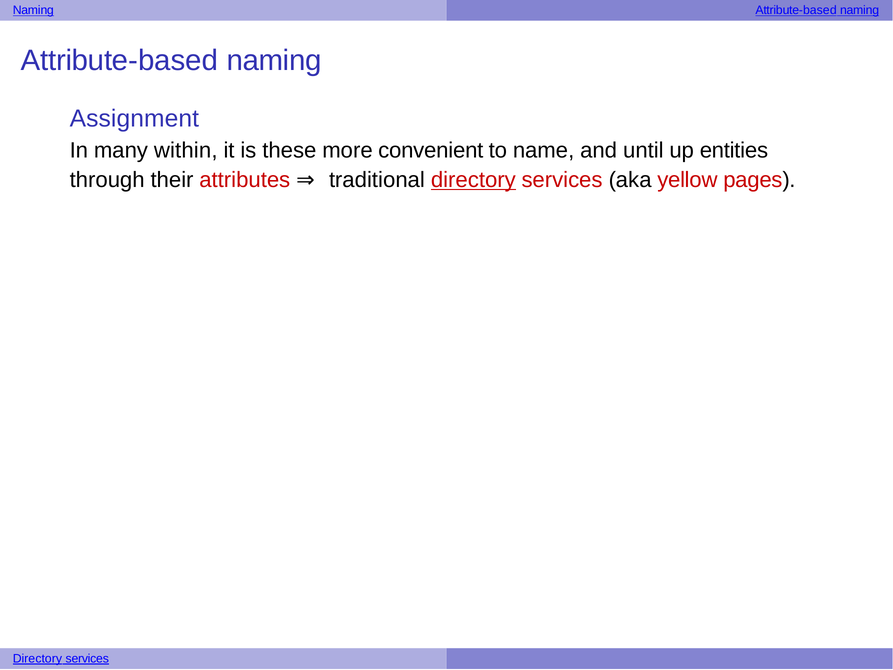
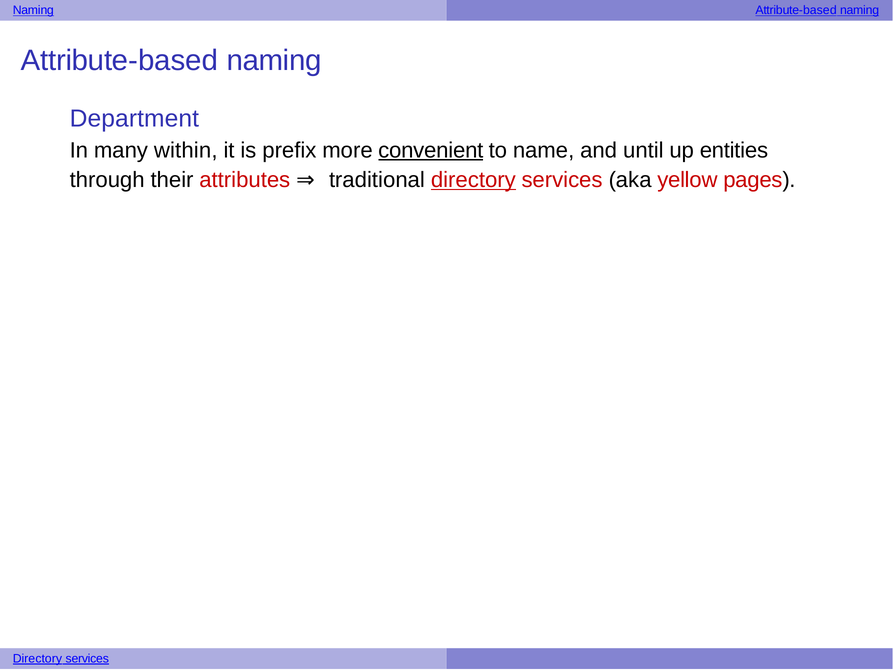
Assignment: Assignment -> Department (134, 118)
these: these -> prefix (289, 150)
convenient underline: none -> present (431, 150)
